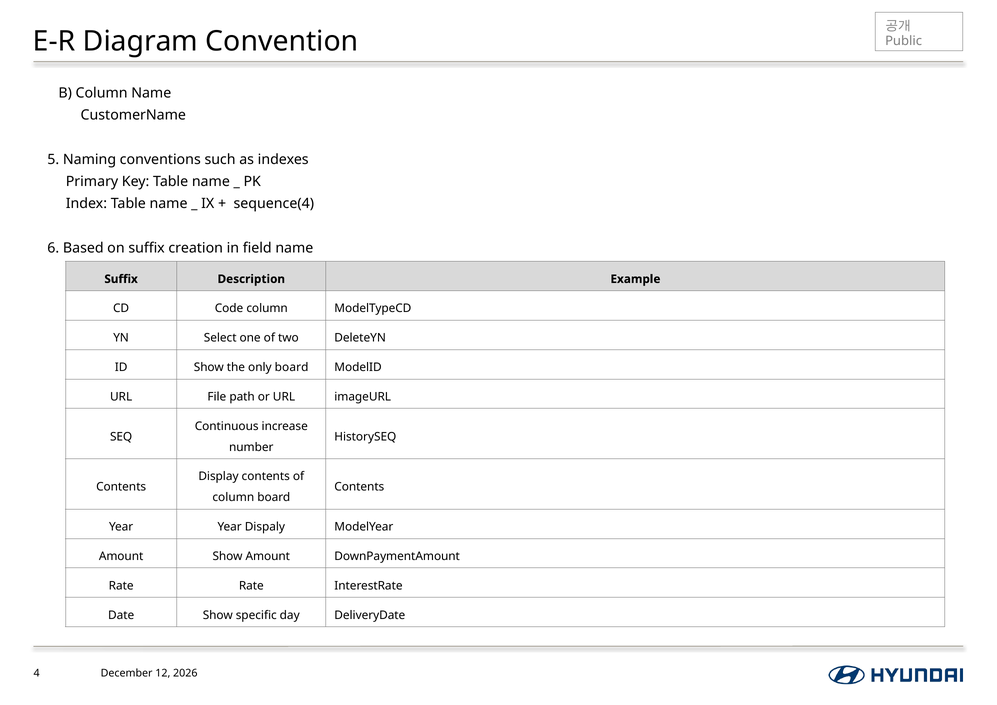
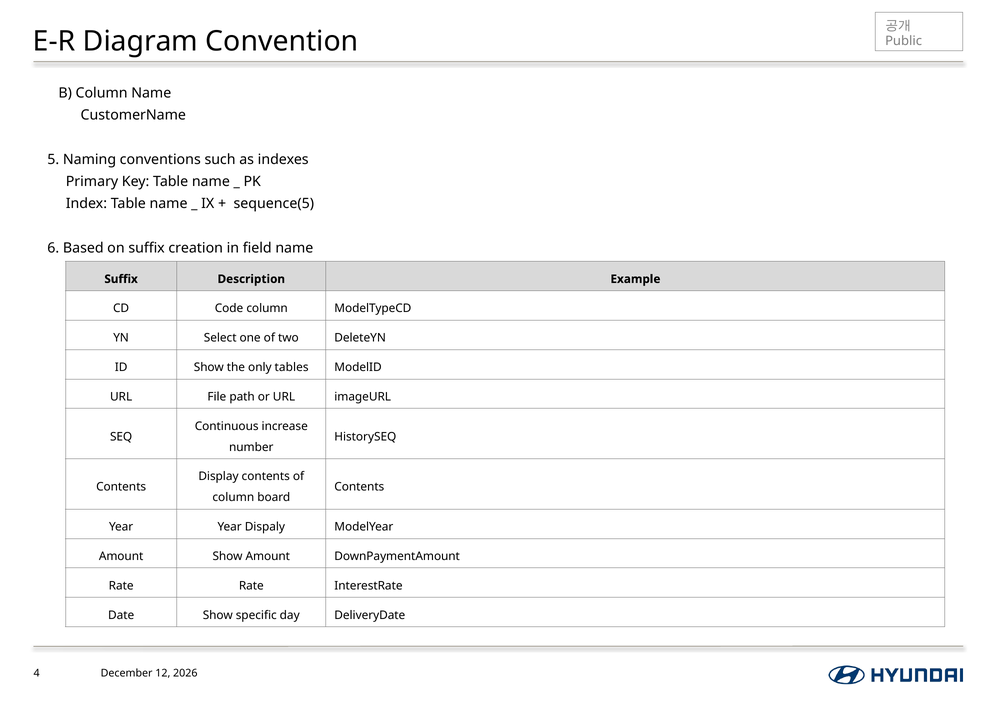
sequence(4: sequence(4 -> sequence(5 (274, 204)
only board: board -> tables (292, 367)
